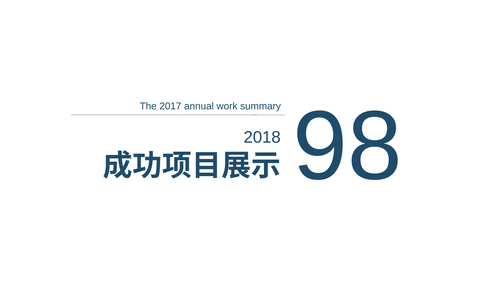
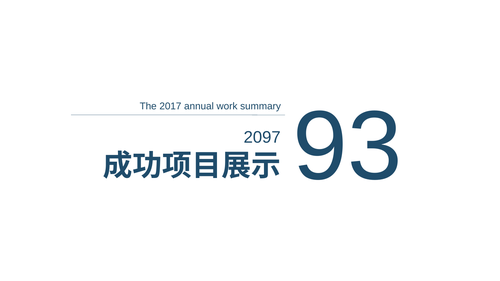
98: 98 -> 93 (347, 147)
2018: 2018 -> 2097 (262, 138)
